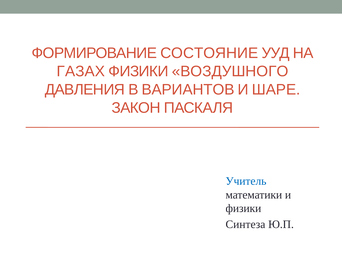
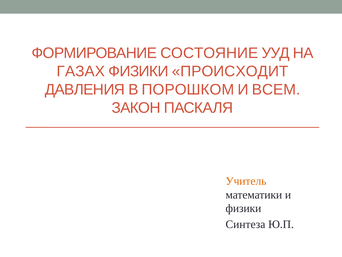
ВОЗДУШНОГО: ВОЗДУШНОГО -> ПРОИСХОДИТ (230, 71)
ВАРИАНТОВ: ВАРИАНТОВ -> ПОРОШКОМ (188, 89)
ШАРЕ: ШАРЕ -> ВСЕМ (276, 89)
Учитель colour: blue -> orange (246, 181)
